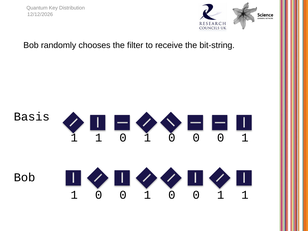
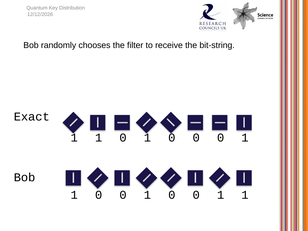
Basis: Basis -> Exact (32, 117)
